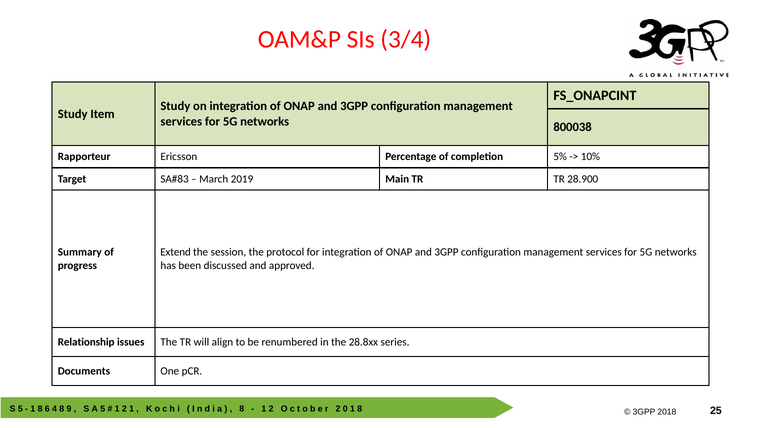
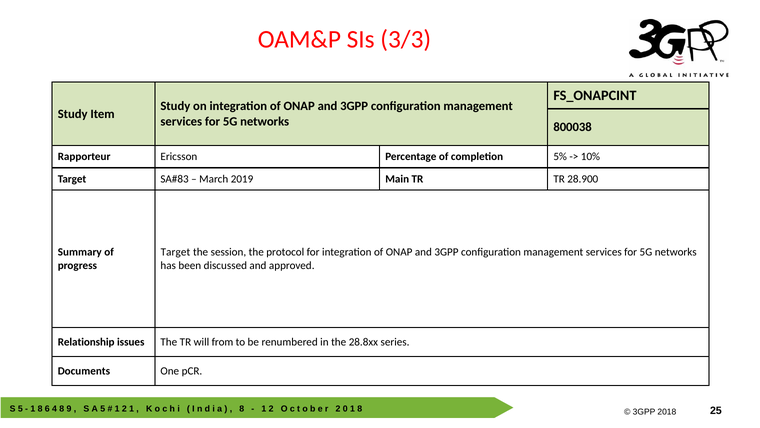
3/4: 3/4 -> 3/3 (406, 39)
Extend: Extend -> Target (175, 252)
align: align -> from (223, 342)
